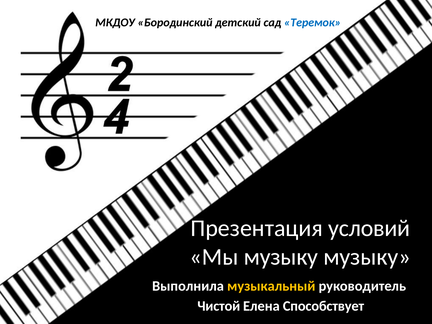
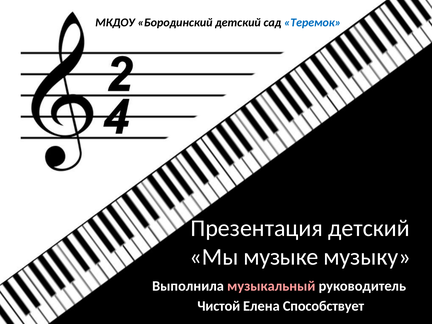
Презентация условий: условий -> детский (369, 228)
Мы музыку: музыку -> музыке (281, 257)
музыкальный colour: yellow -> pink (271, 286)
